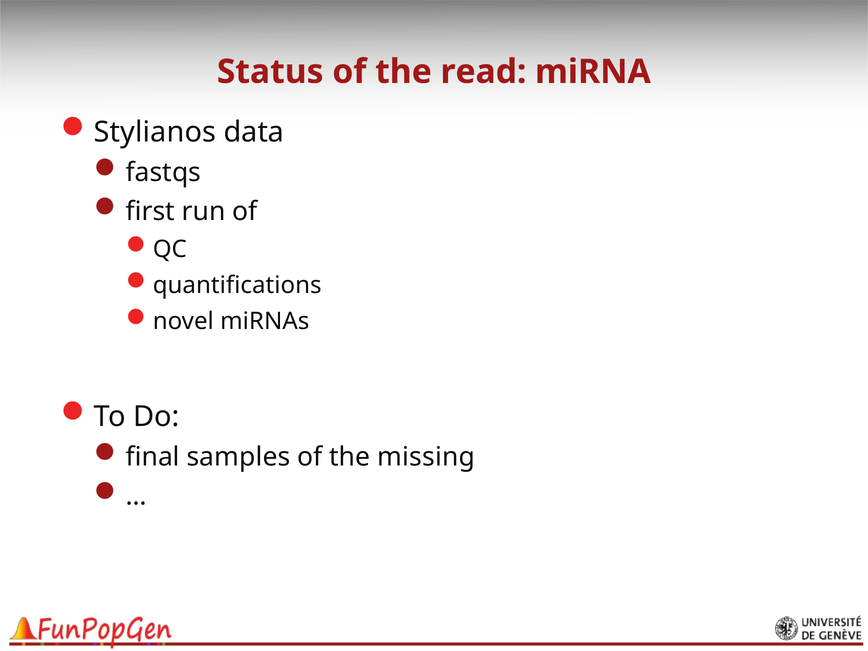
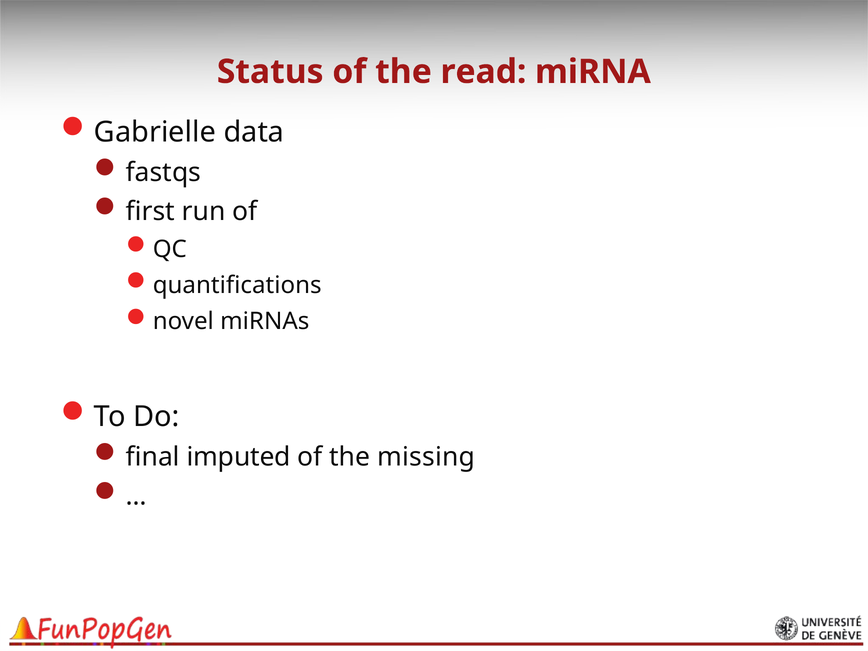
Stylianos: Stylianos -> Gabrielle (155, 132)
samples: samples -> imputed (239, 457)
